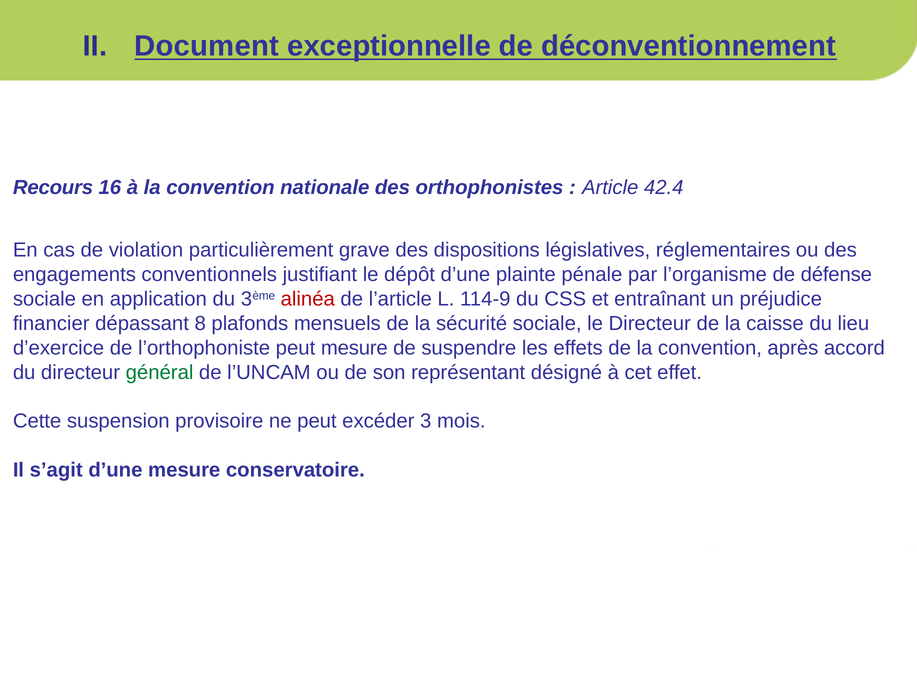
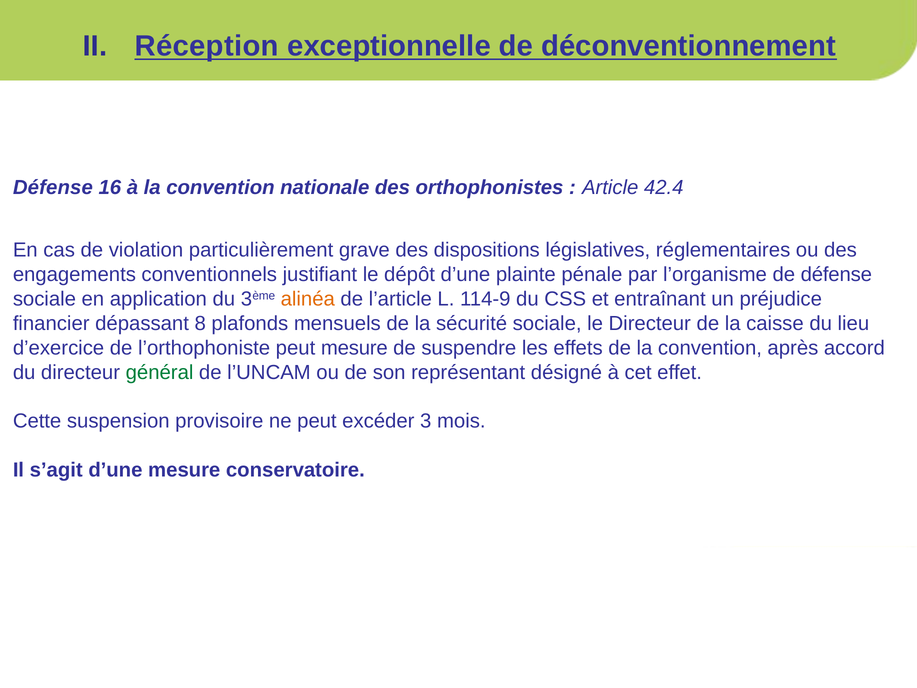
Document: Document -> Réception (207, 46)
Recours: Recours -> Défense (53, 187)
alinéa colour: red -> orange (308, 299)
